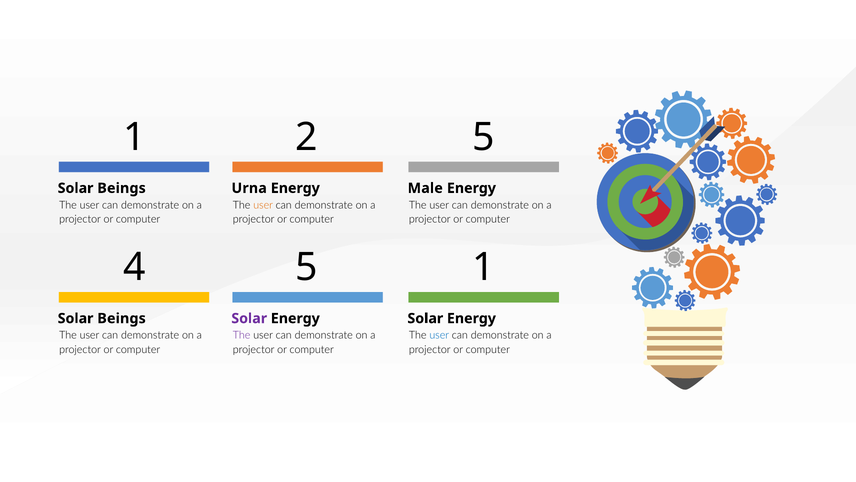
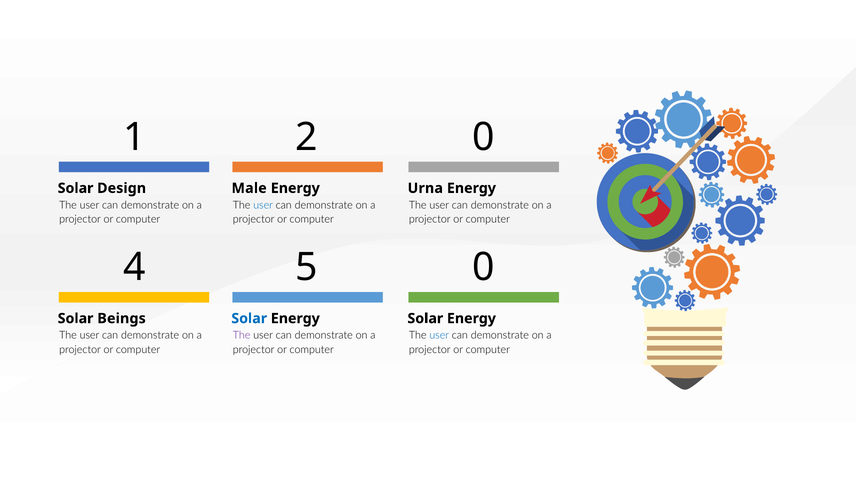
2 5: 5 -> 0 (483, 137)
Beings: Beings -> Design (122, 188)
Urna: Urna -> Male (249, 188)
Male: Male -> Urna (425, 188)
user colour: orange -> blue (263, 205)
1: 1 -> 0 (483, 267)
Solar colour: purple -> blue (249, 318)
